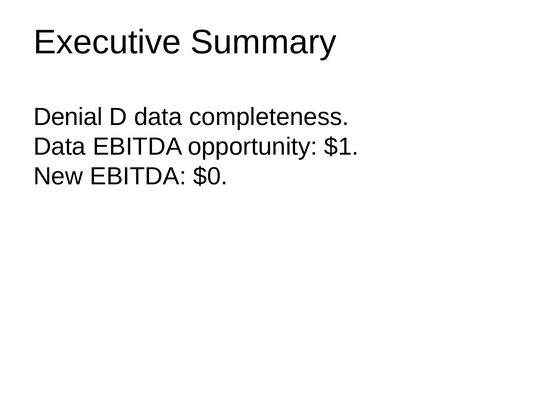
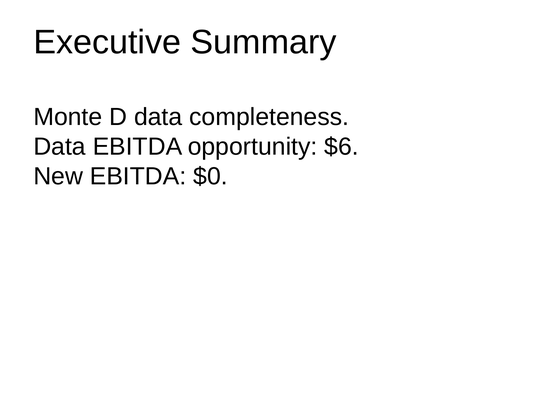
Denial: Denial -> Monte (68, 117)
$1: $1 -> $6 (341, 147)
